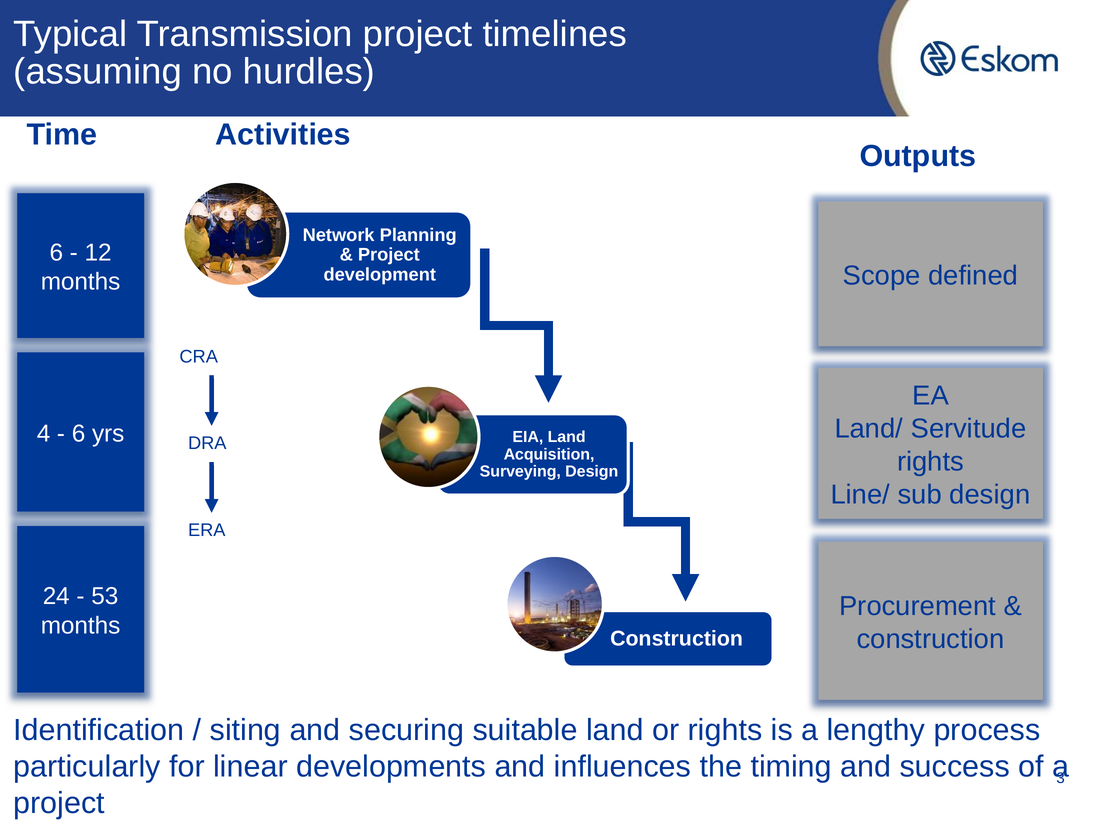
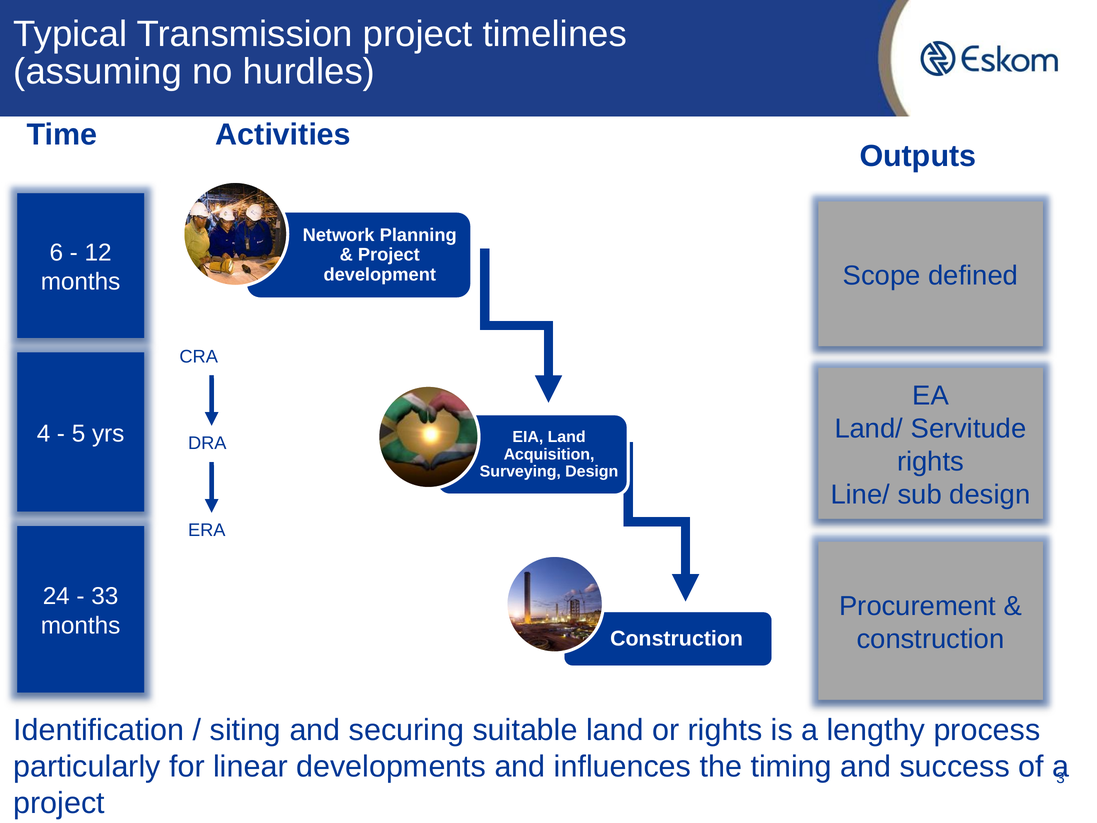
6: 6 -> 5 (79, 433)
53: 53 -> 33 (105, 596)
